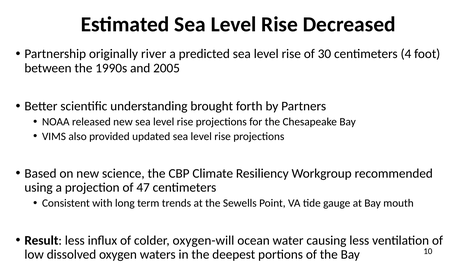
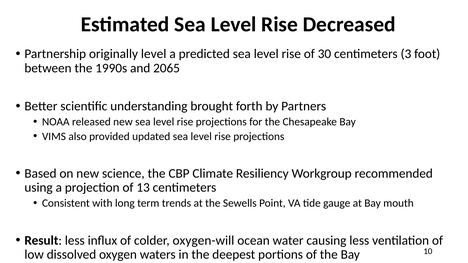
originally river: river -> level (154, 54)
4: 4 -> 3 (406, 54)
2005: 2005 -> 2065 (167, 68)
47: 47 -> 13 (143, 188)
